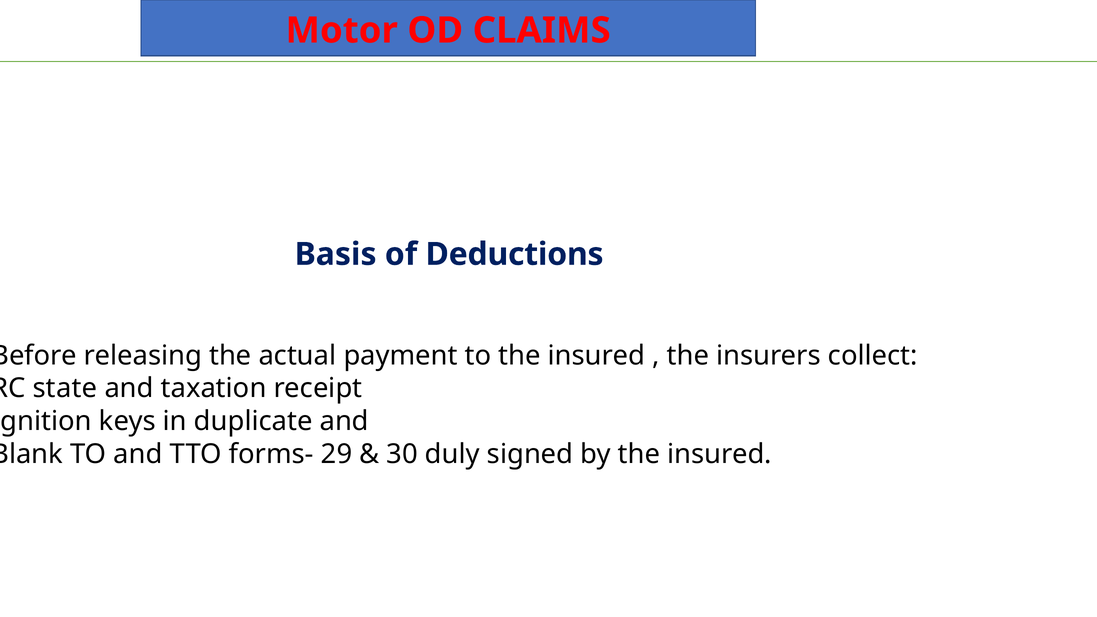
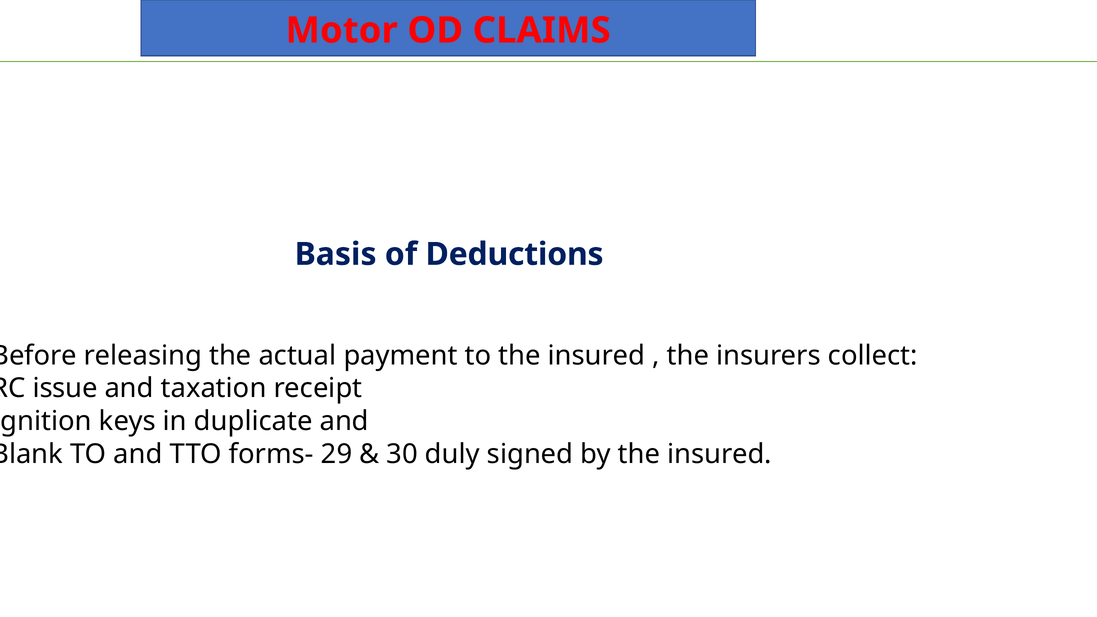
state: state -> issue (65, 388)
